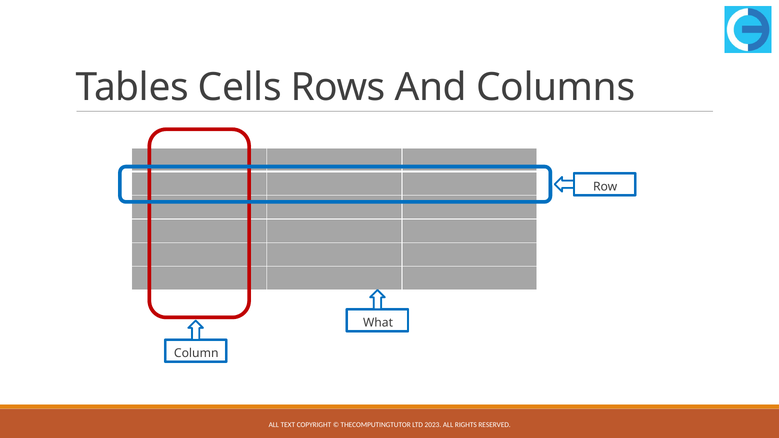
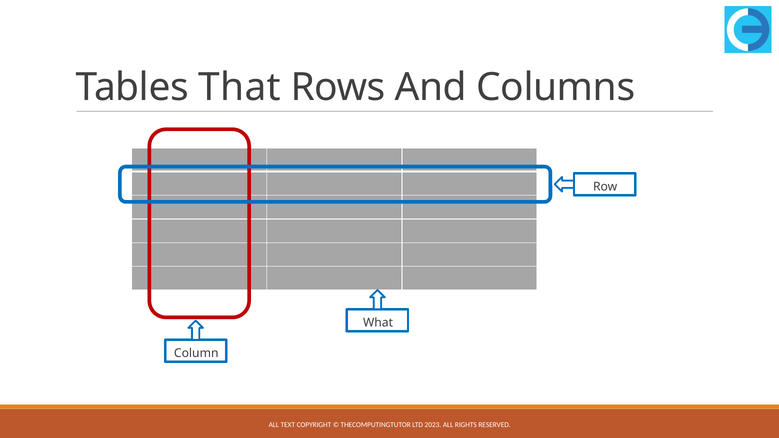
Cells: Cells -> That (239, 87)
